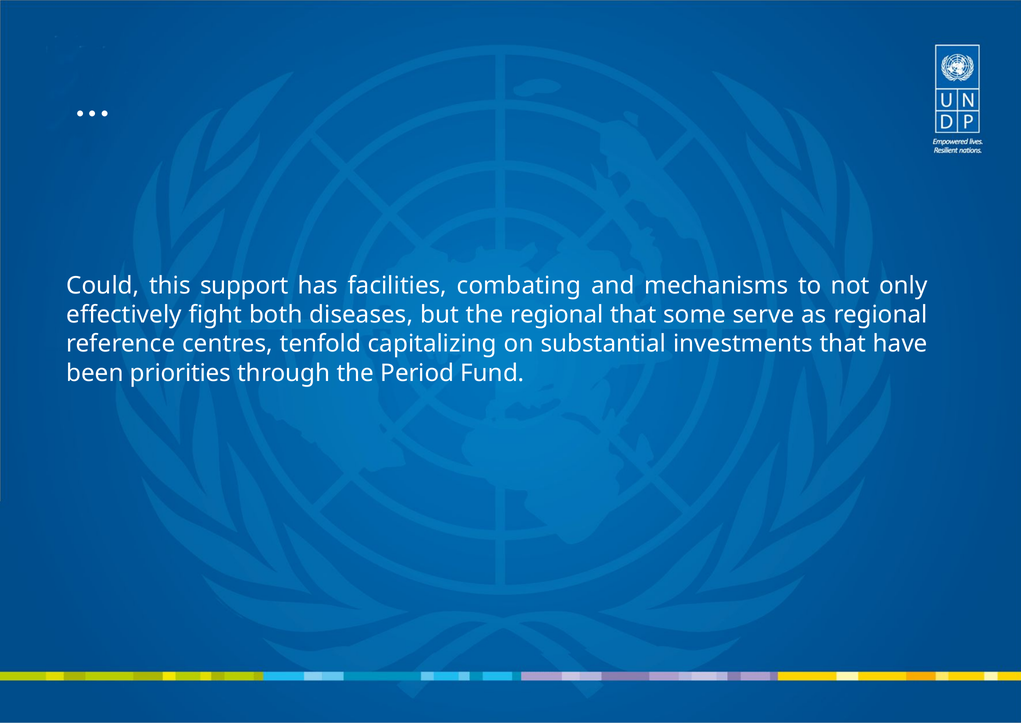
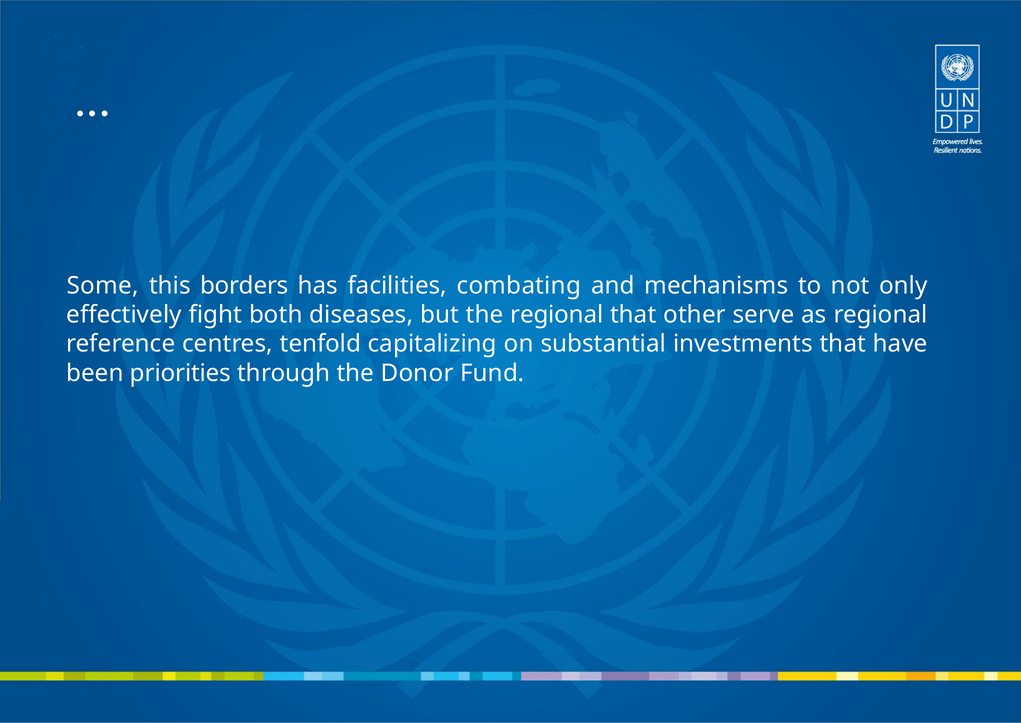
Could: Could -> Some (103, 285)
support: support -> borders (244, 285)
some: some -> other (695, 315)
Period: Period -> Donor (417, 373)
